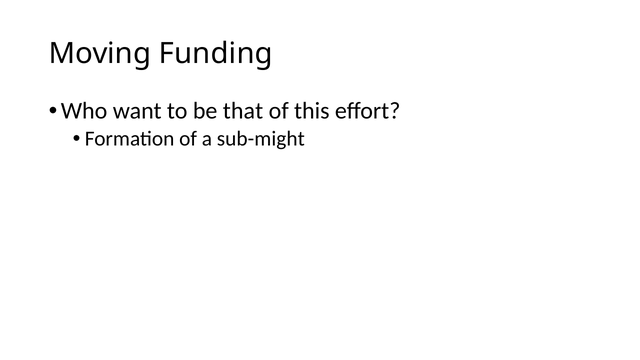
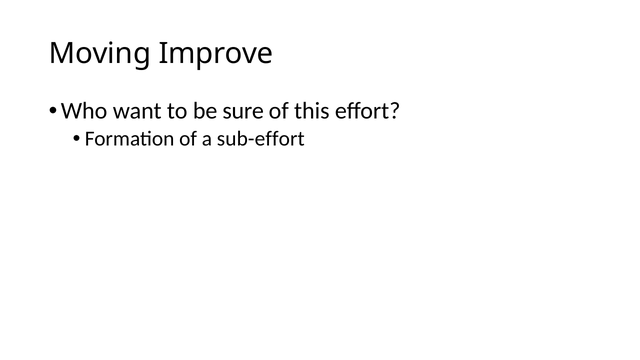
Funding: Funding -> Improve (216, 54)
that: that -> sure (243, 111)
sub-might: sub-might -> sub-effort (261, 139)
